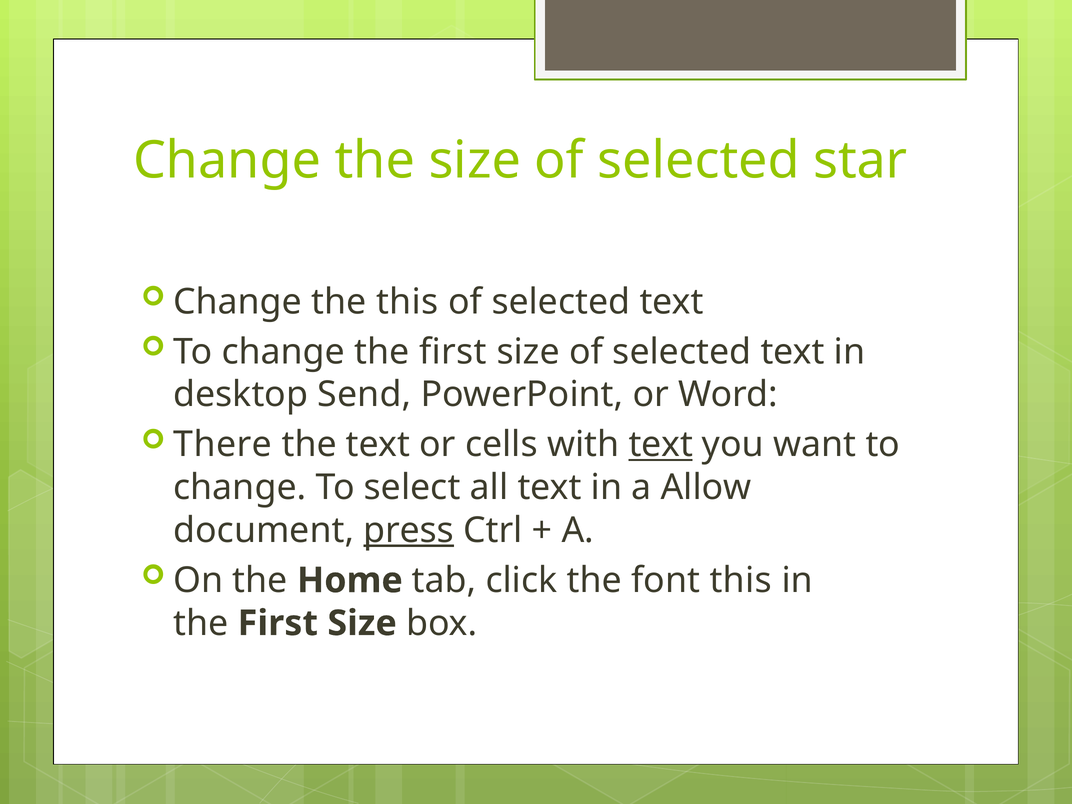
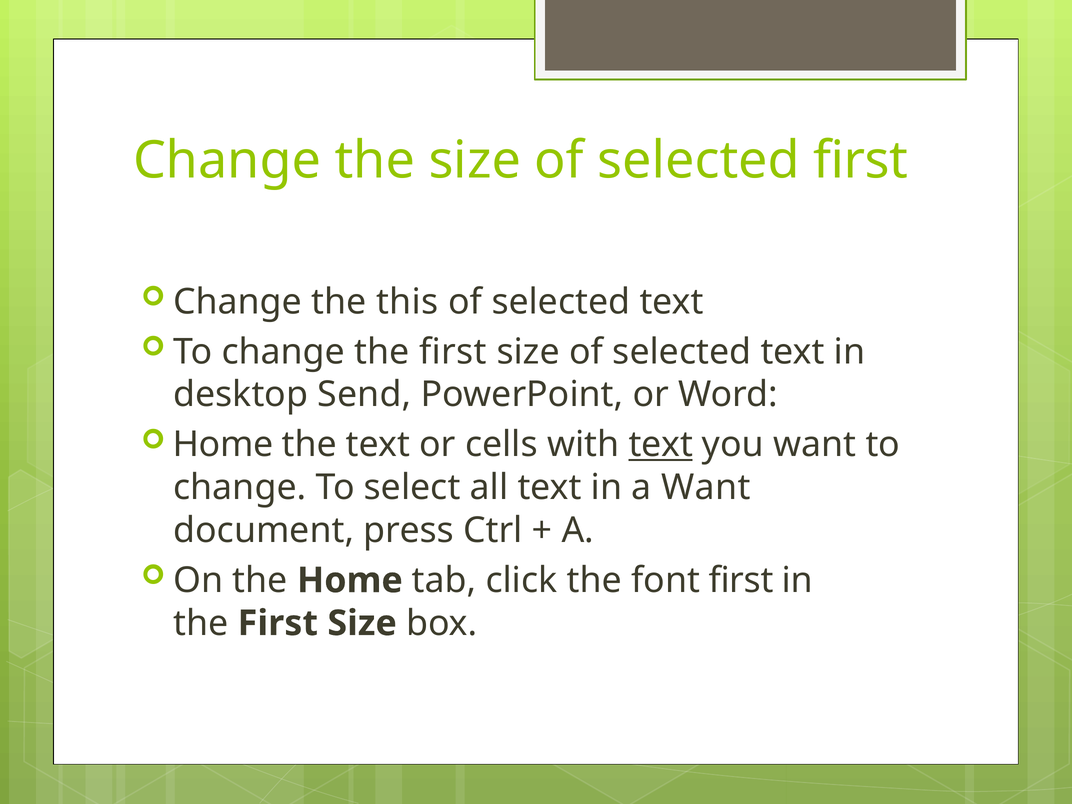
selected star: star -> first (861, 161)
There: There -> Home (223, 445)
a Allow: Allow -> Want (706, 488)
press underline: present -> none (409, 530)
font this: this -> first (741, 580)
